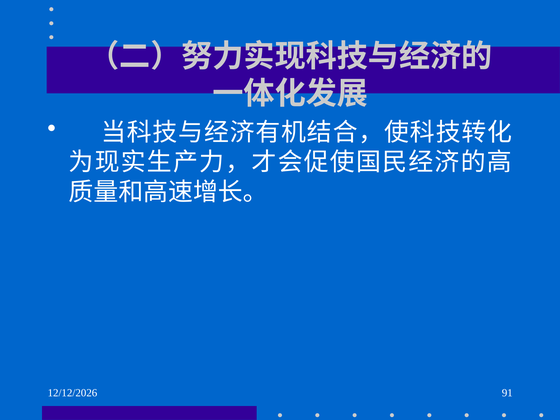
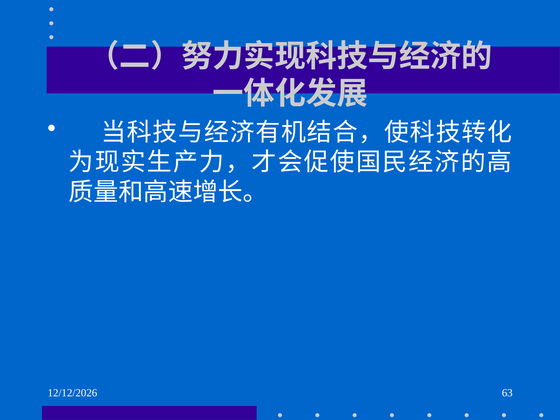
91: 91 -> 63 (507, 393)
